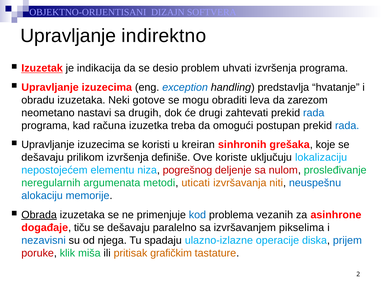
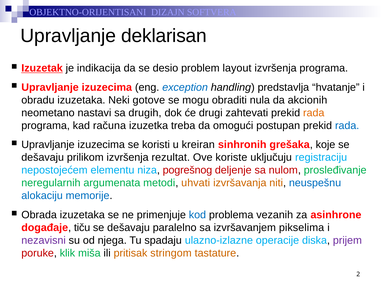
indirektno: indirektno -> deklarisan (164, 36)
uhvati: uhvati -> layout (237, 68)
leva: leva -> nula (260, 100)
zarezom: zarezom -> akcionih (307, 100)
rada colour: blue -> orange (314, 113)
definiše: definiše -> rezultat (171, 158)
lokalizaciju: lokalizaciju -> registraciju (321, 158)
uticati: uticati -> uhvati (196, 183)
Obrada underline: present -> none (39, 215)
nezavisni colour: blue -> purple (44, 241)
prijem colour: blue -> purple (347, 241)
grafičkim: grafičkim -> stringom (171, 253)
